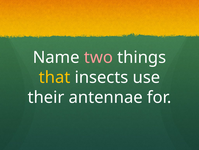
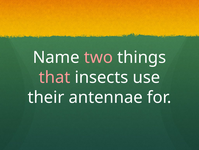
that colour: yellow -> pink (55, 77)
